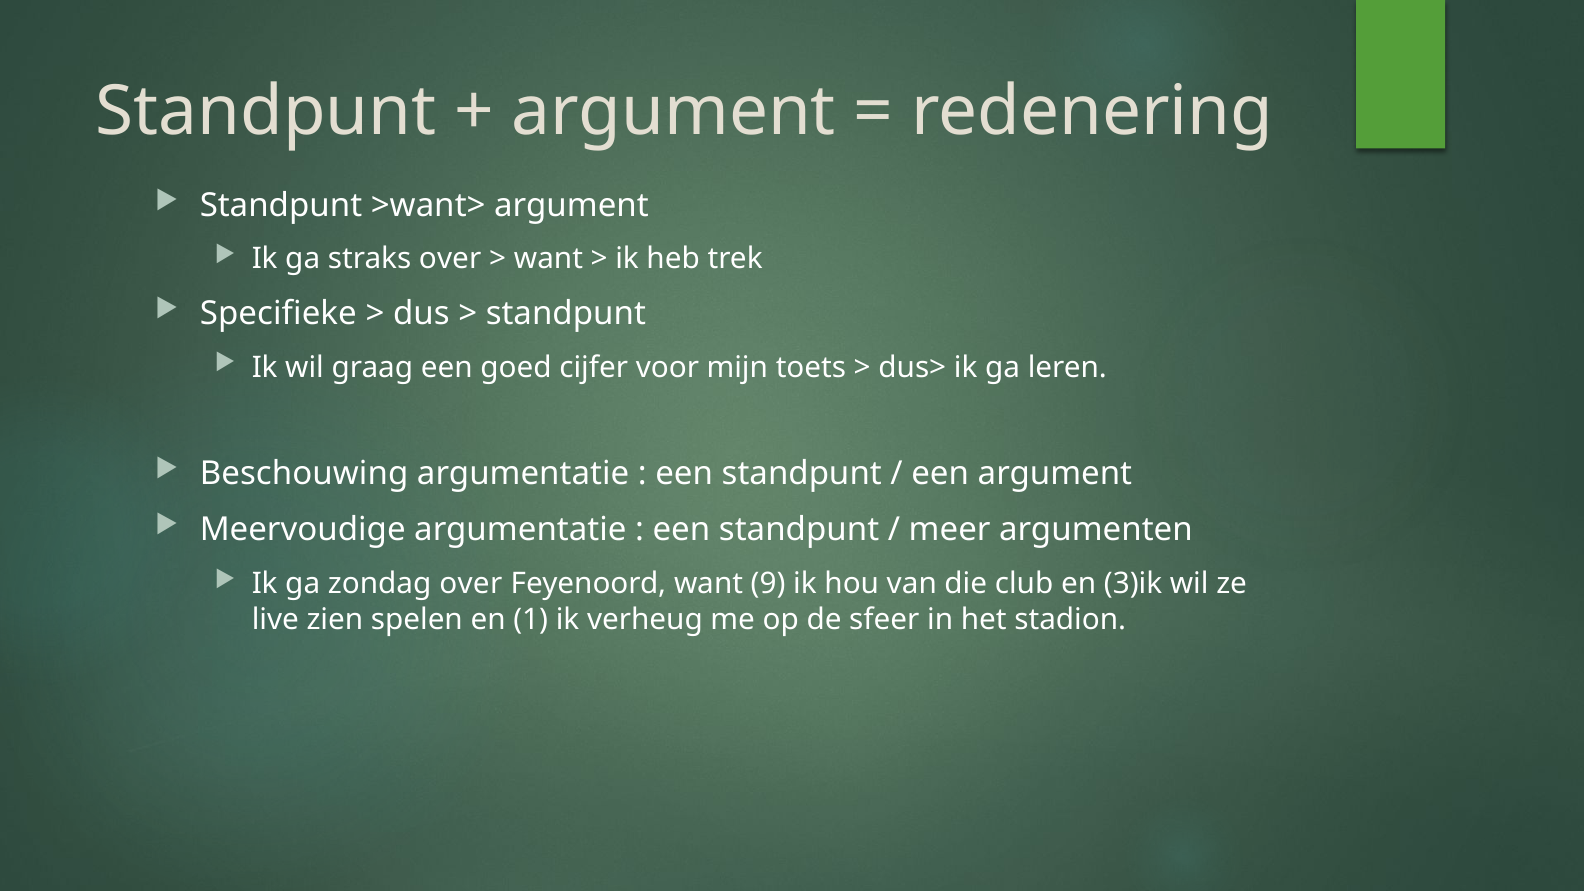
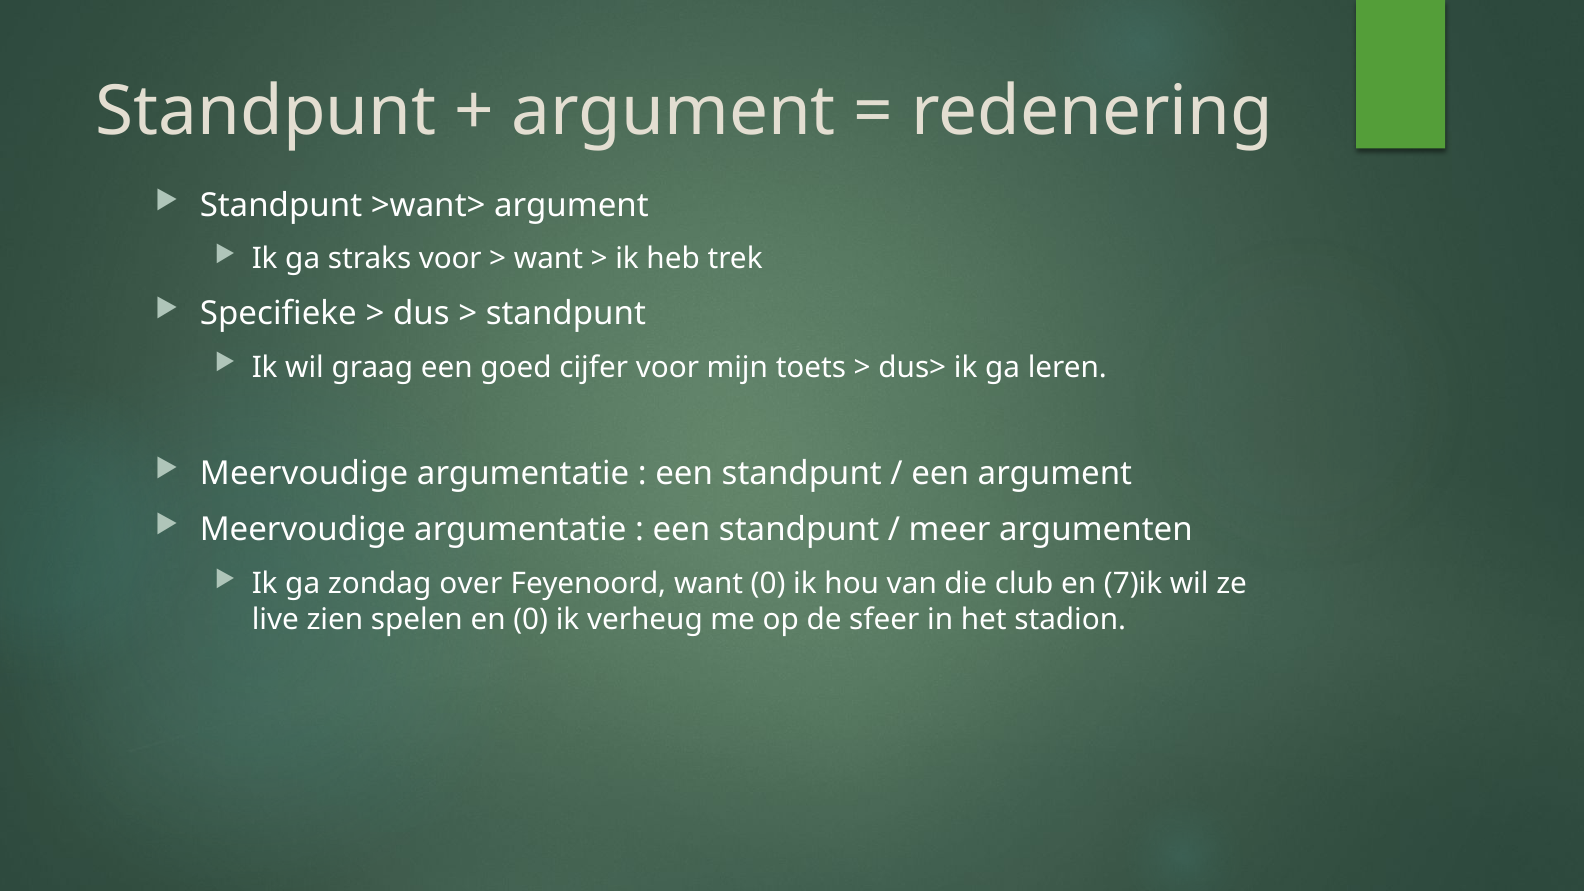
straks over: over -> voor (450, 259)
Beschouwing: Beschouwing -> Meervoudige (304, 474)
want 9: 9 -> 0 (768, 584)
3)ik: 3)ik -> 7)ik (1133, 584)
en 1: 1 -> 0 (531, 620)
